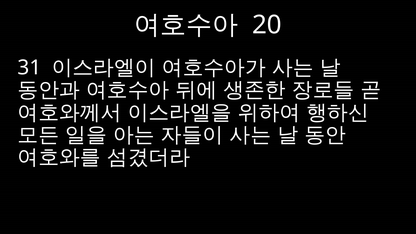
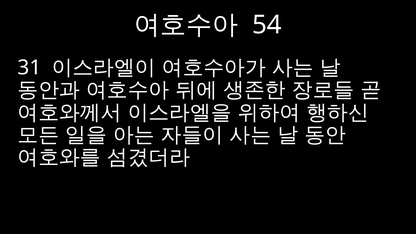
20: 20 -> 54 (267, 25)
